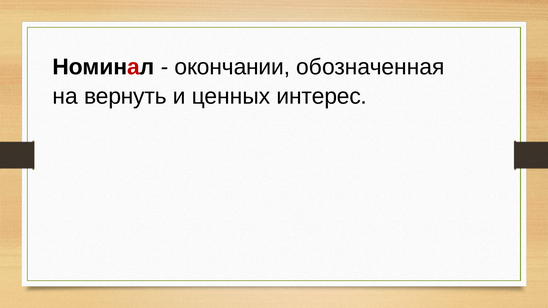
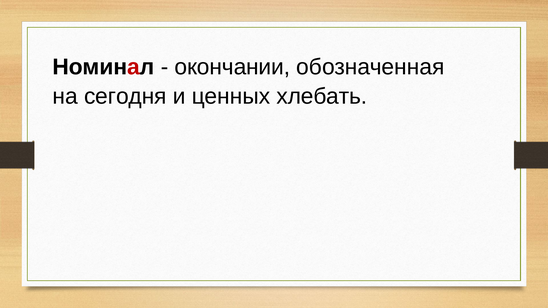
вернуть: вернуть -> сегодня (125, 96)
интерес: интерес -> хлебать (322, 96)
